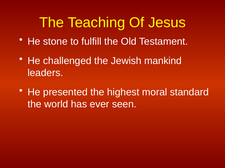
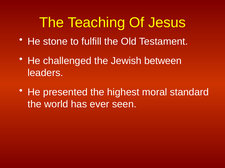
mankind: mankind -> between (163, 61)
